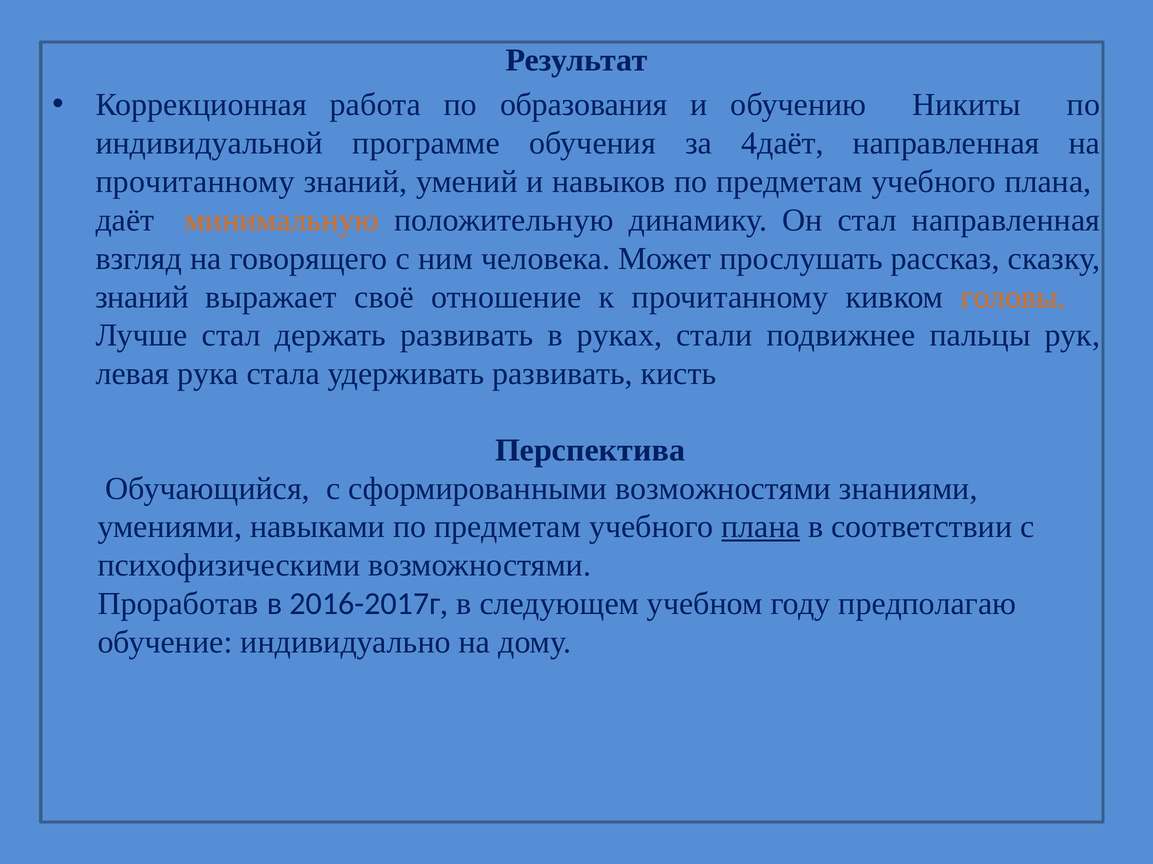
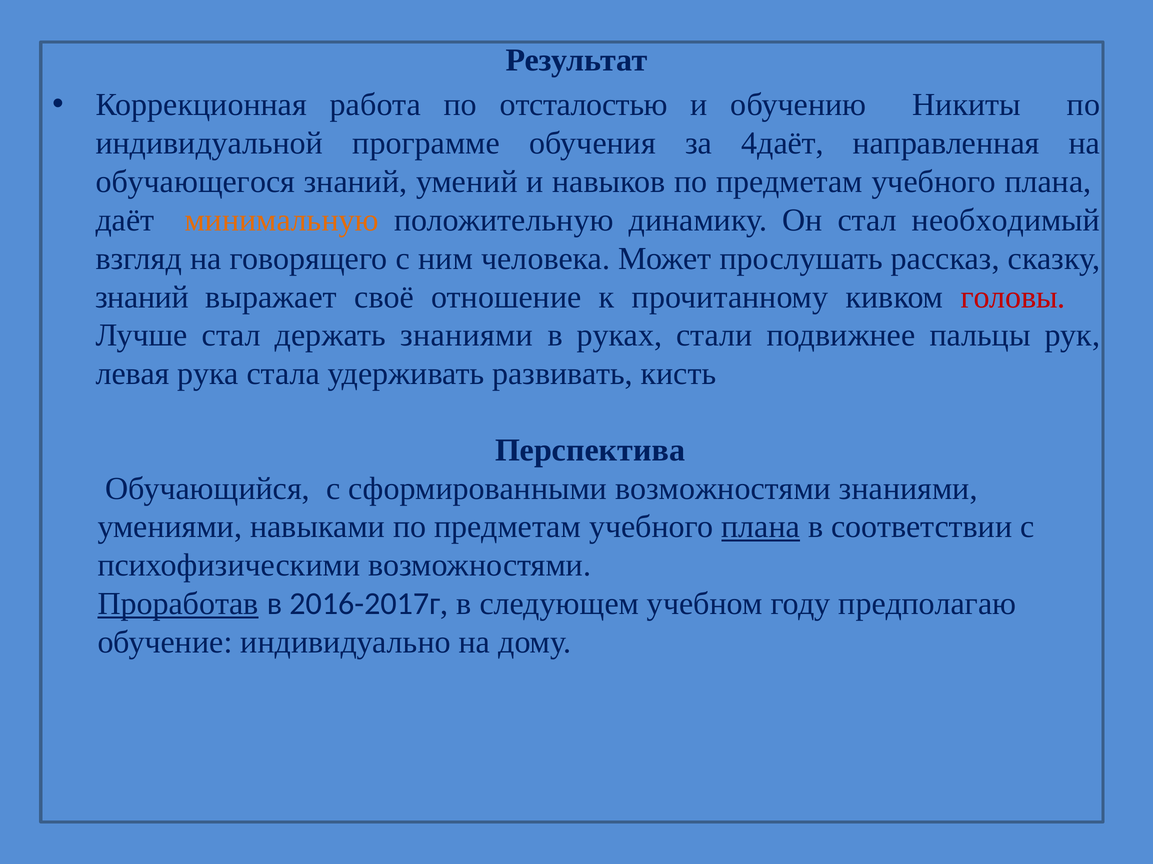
образования: образования -> отсталостью (584, 105)
прочитанному: прочитанному -> обучающегося (195, 182)
стал направленная: направленная -> необходимый (1006, 220)
головы colour: orange -> red (1013, 297)
держать развивать: развивать -> знаниями (467, 336)
Проработав underline: none -> present (178, 604)
